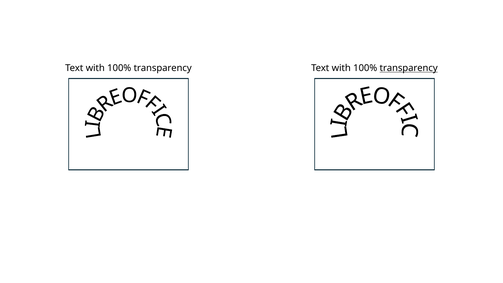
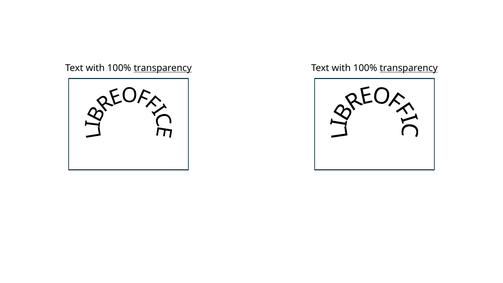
transparency underline: none -> present (163, 68)
